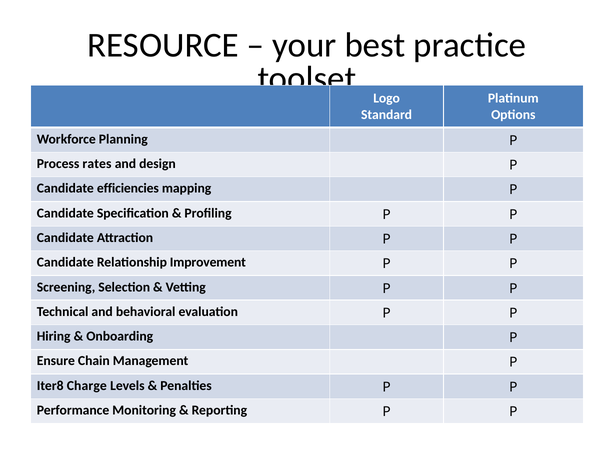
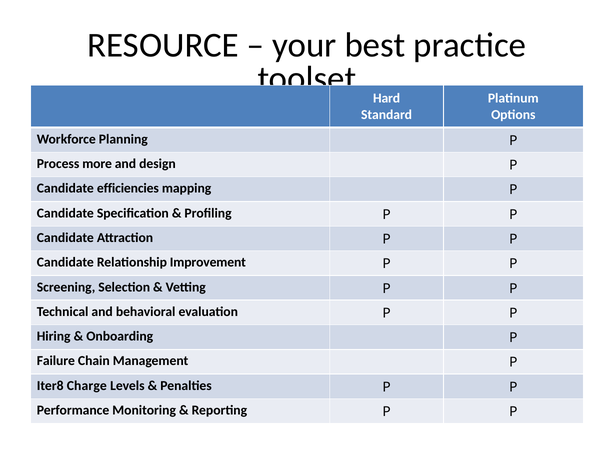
Logo: Logo -> Hard (387, 98)
rates: rates -> more (97, 164)
Ensure: Ensure -> Failure (56, 361)
